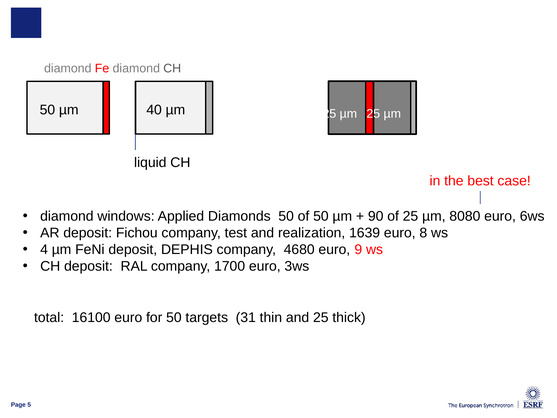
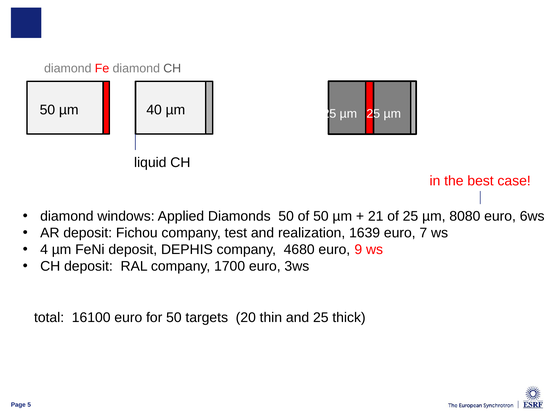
90: 90 -> 21 (376, 216)
8: 8 -> 7 (423, 233)
31: 31 -> 20 (246, 317)
